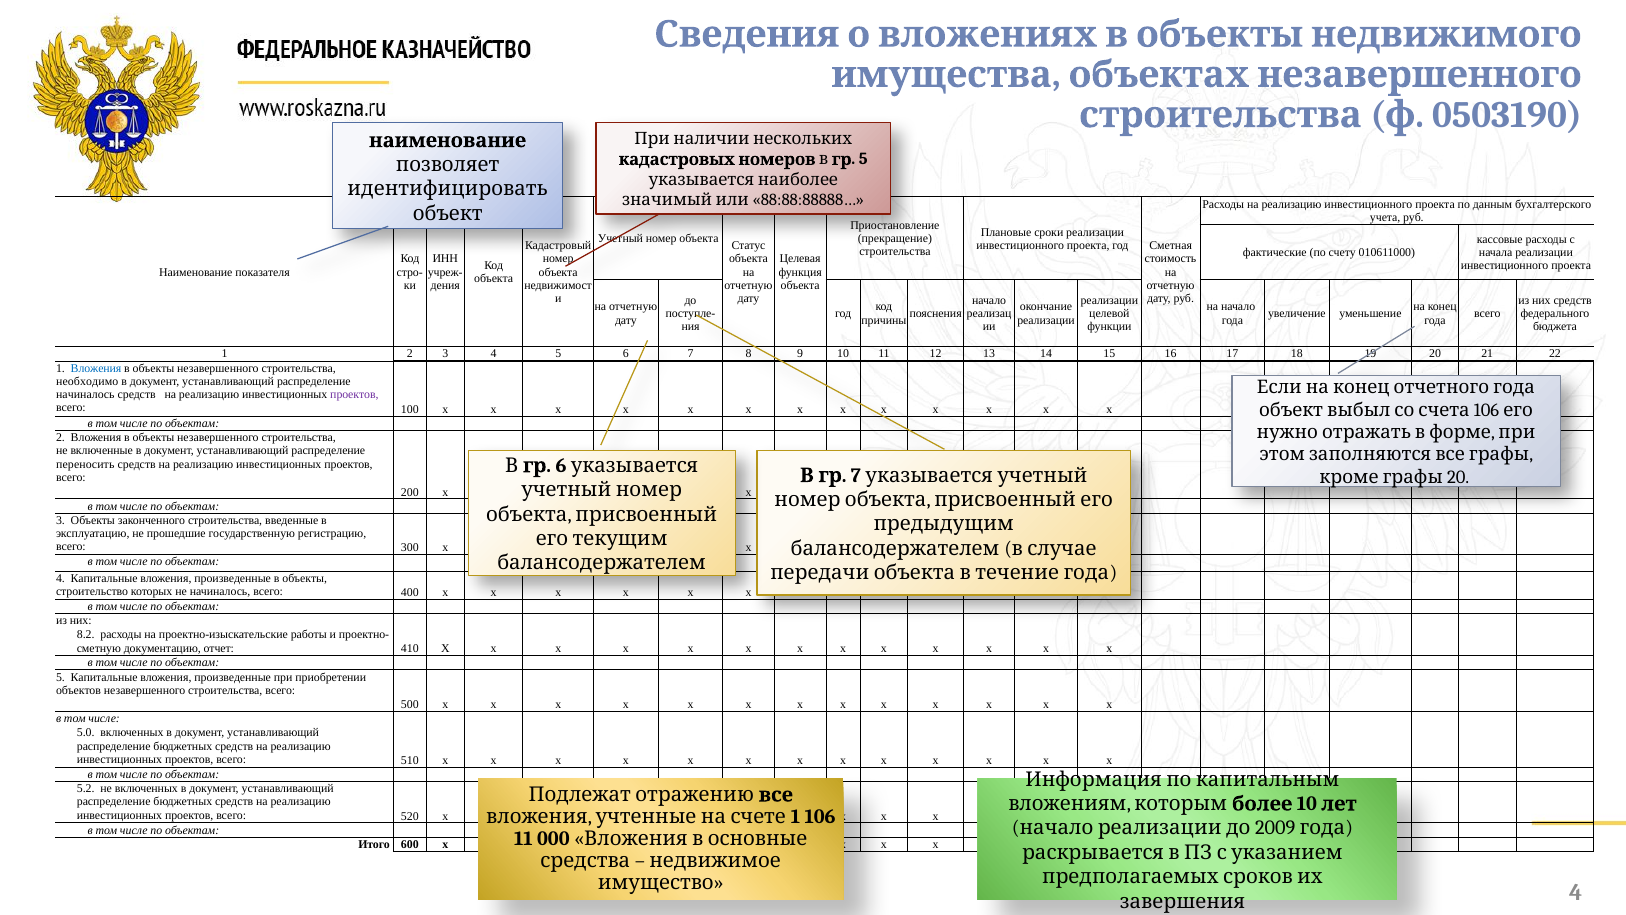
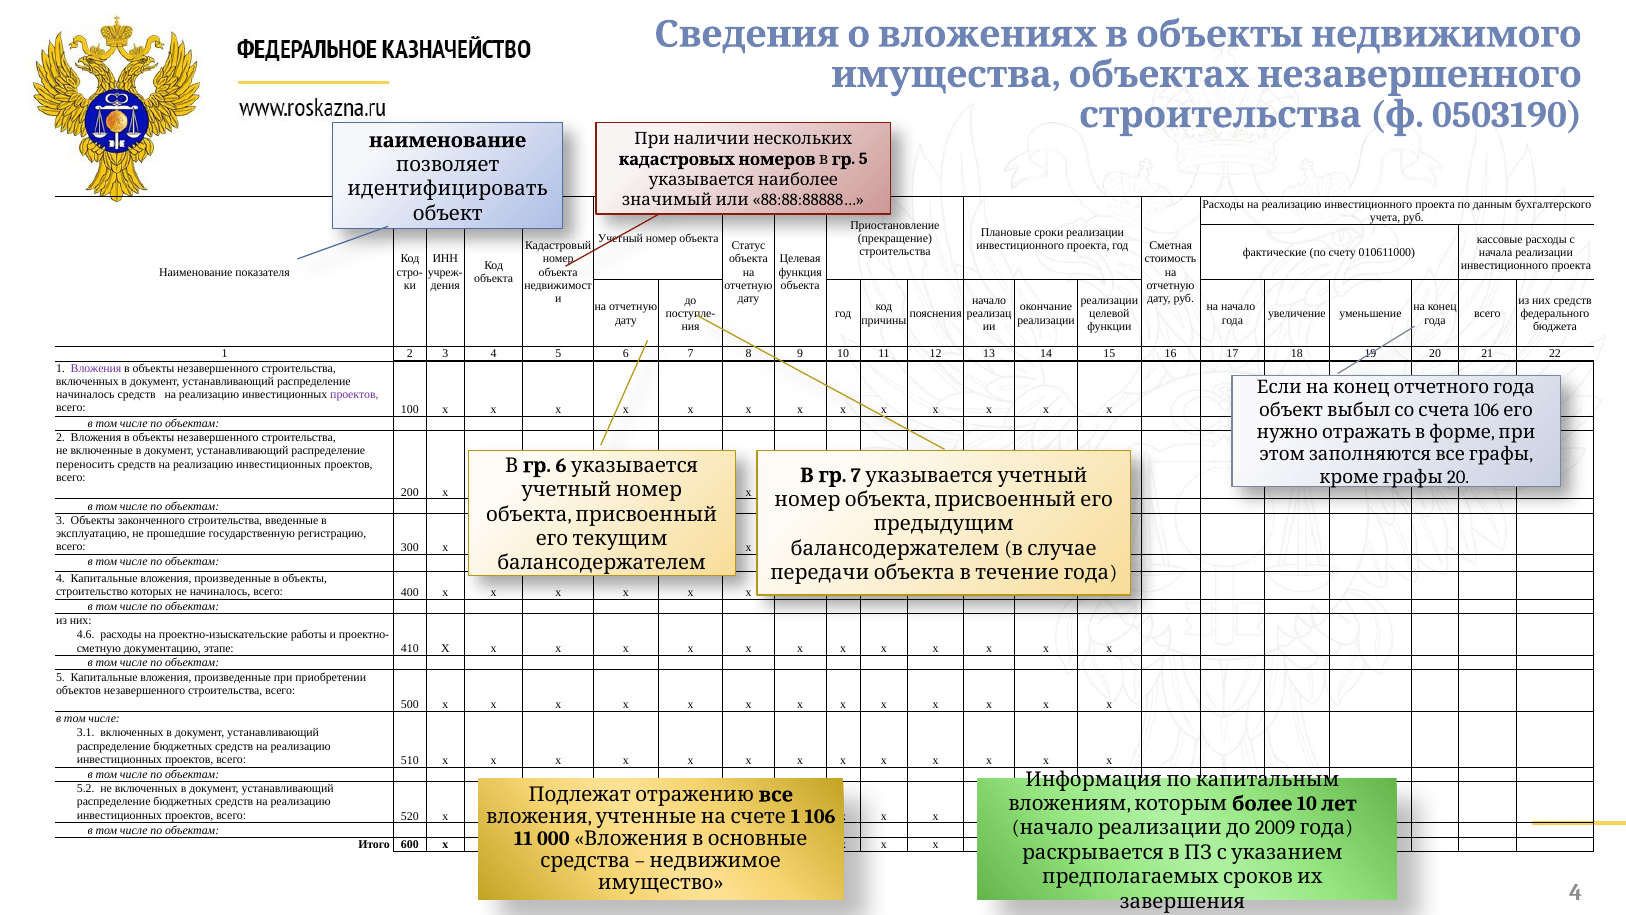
Вложения colour: blue -> purple (96, 368)
необходимо: необходимо -> включенных (87, 381)
8.2: 8.2 -> 4.6 (86, 635)
отчет: отчет -> этапе (219, 648)
5.0: 5.0 -> 3.1 (86, 733)
